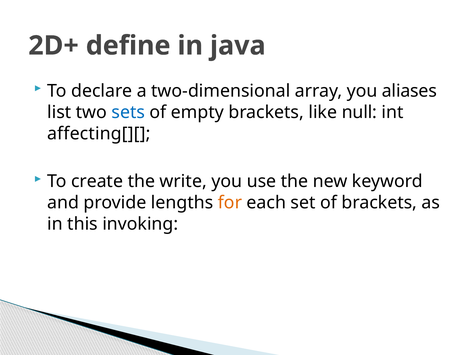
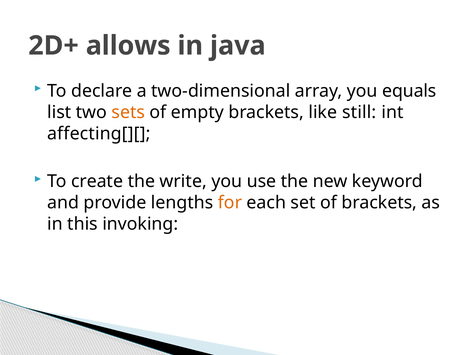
define: define -> allows (128, 46)
aliases: aliases -> equals (409, 91)
sets colour: blue -> orange (128, 112)
null: null -> still (359, 112)
